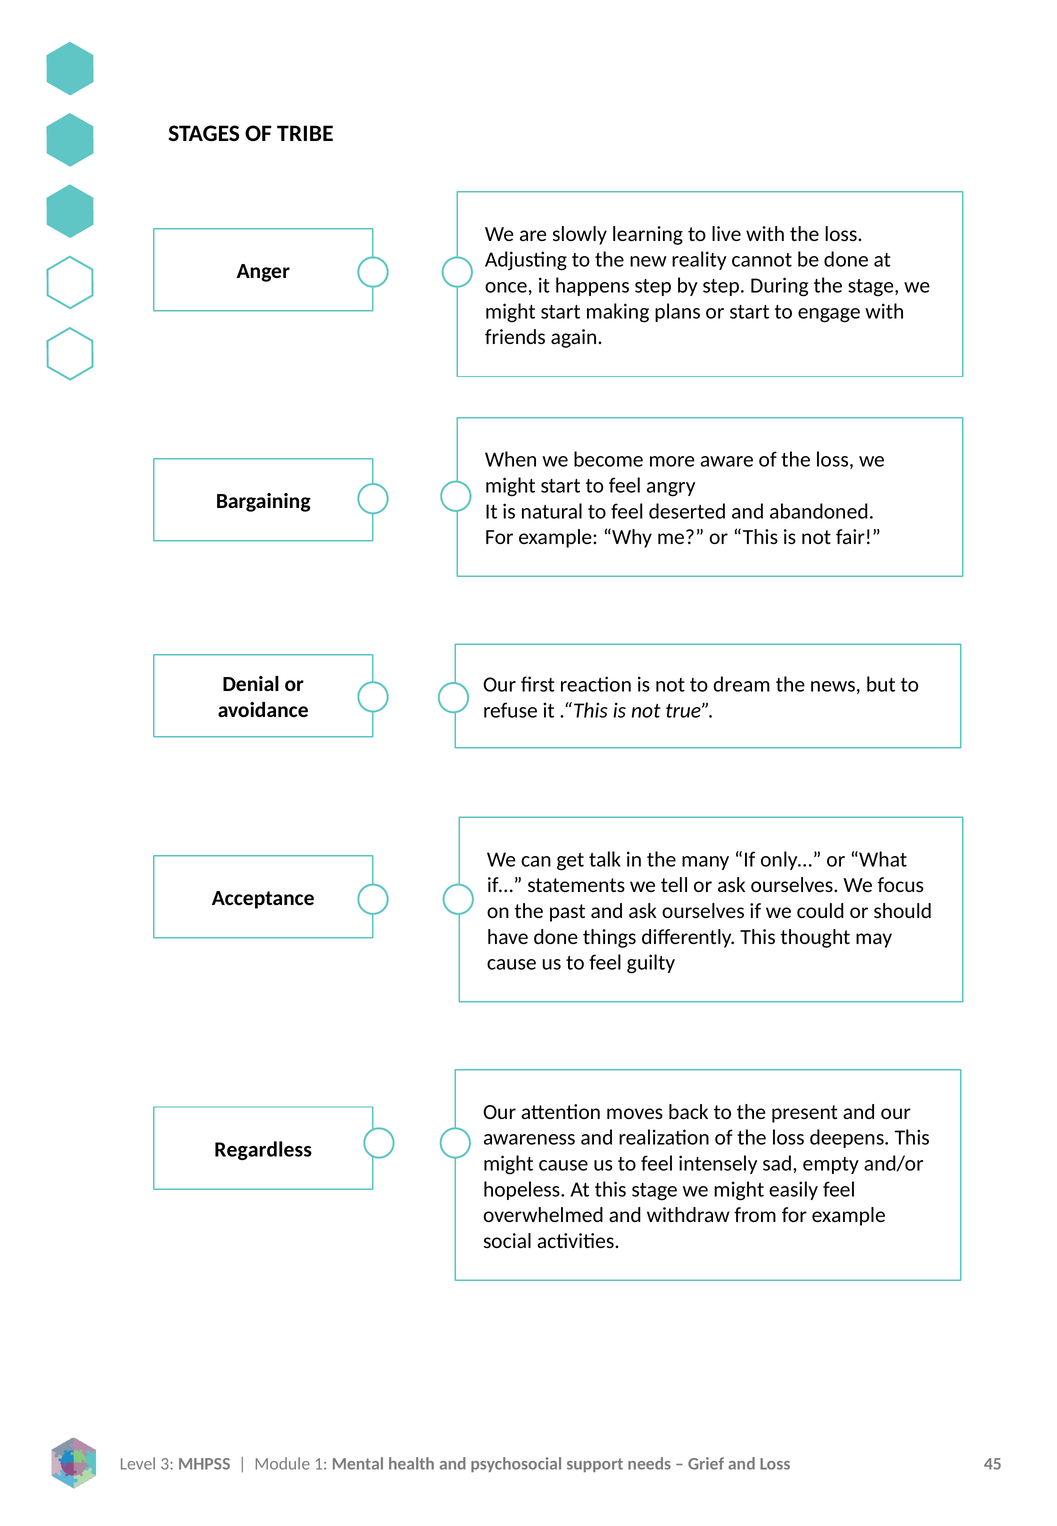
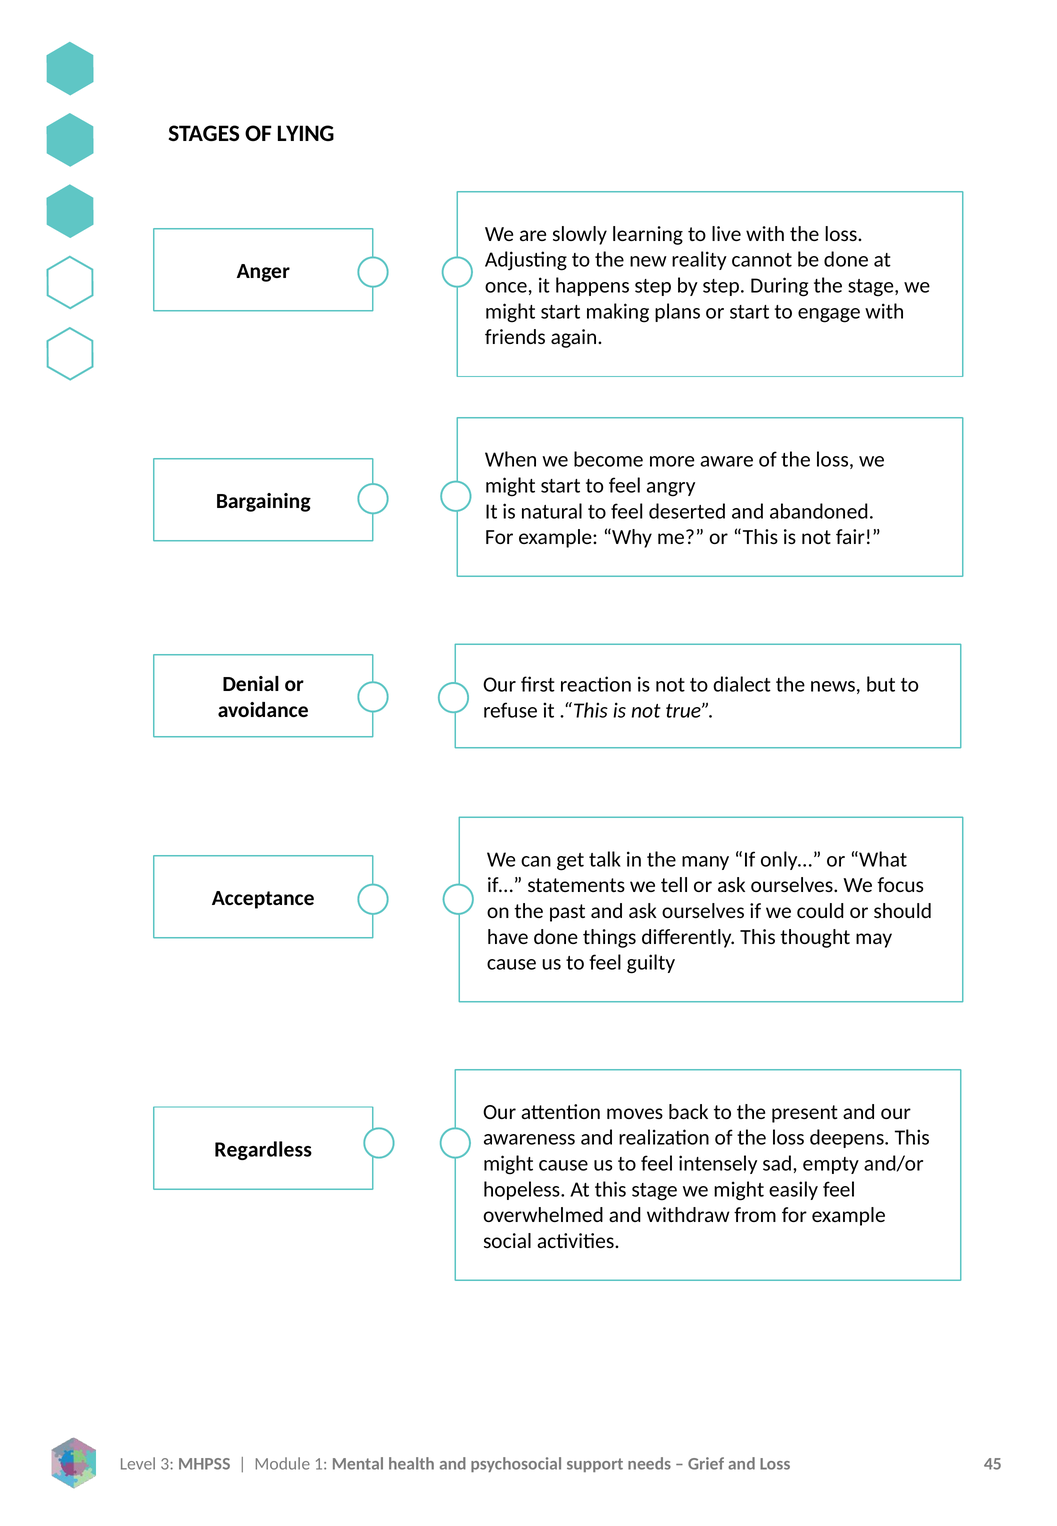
TRIBE: TRIBE -> LYING (306, 133)
dream: dream -> dialect (742, 685)
